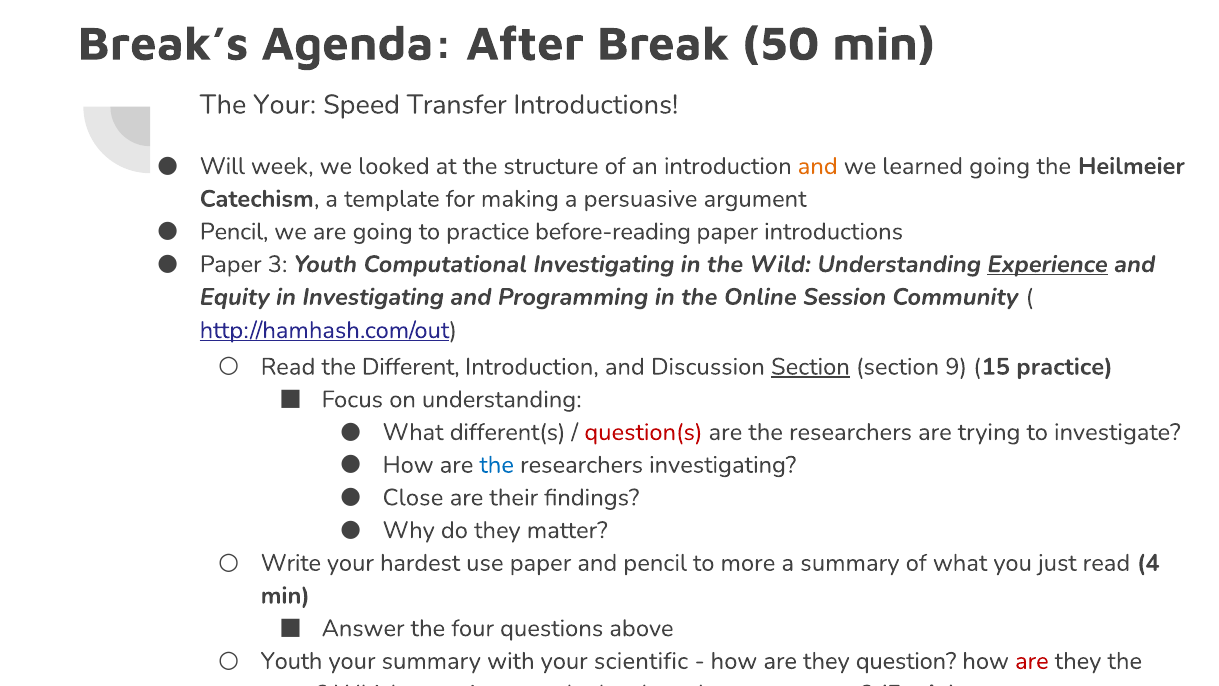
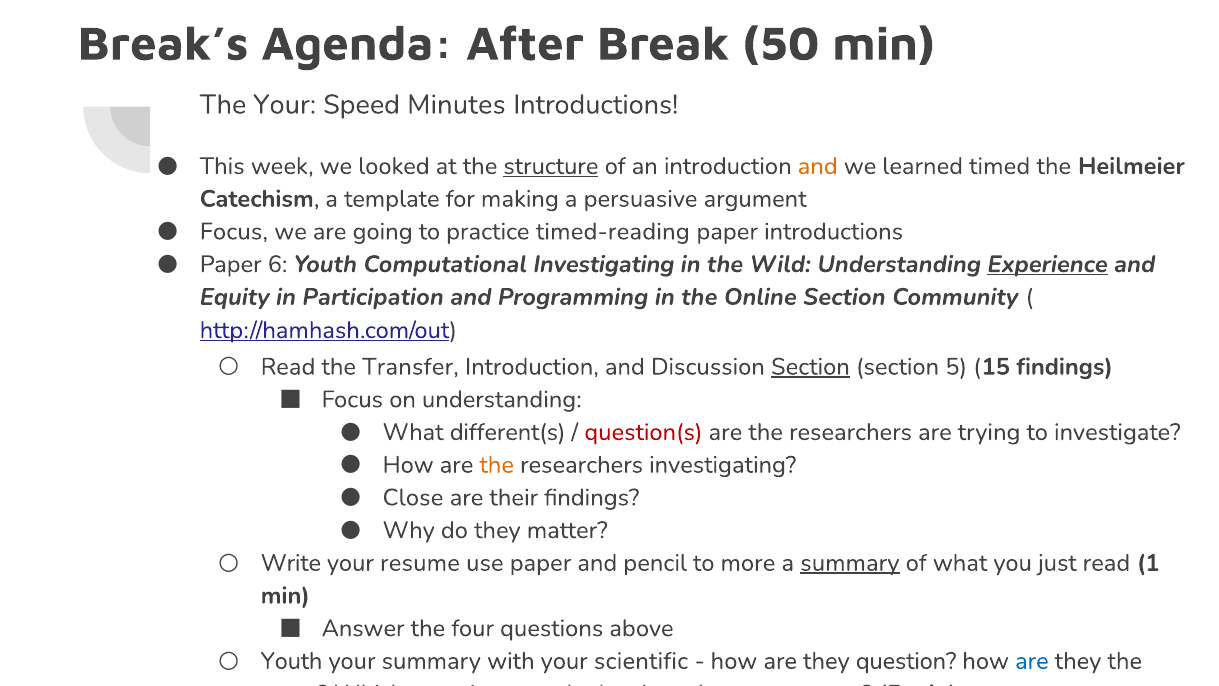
Transfer: Transfer -> Minutes (456, 105)
Will: Will -> This (222, 166)
structure underline: none -> present (551, 166)
learned going: going -> timed (1000, 166)
Pencil: Pencil -> Focus (234, 231)
before-reading: before-reading -> timed-reading (613, 231)
3: 3 -> 6 (278, 264)
in Investigating: Investigating -> Participation (373, 297)
Online Session: Session -> Section (844, 297)
Different: Different -> Transfer (410, 367)
section 9: 9 -> 5 (956, 367)
15 practice: practice -> findings (1065, 367)
the colour: blue -> orange (497, 465)
your hardest: hardest -> resume (420, 563)
summary underline: none -> present (850, 563)
4: 4 -> 1 (1148, 563)
are colour: red -> blue (1032, 661)
